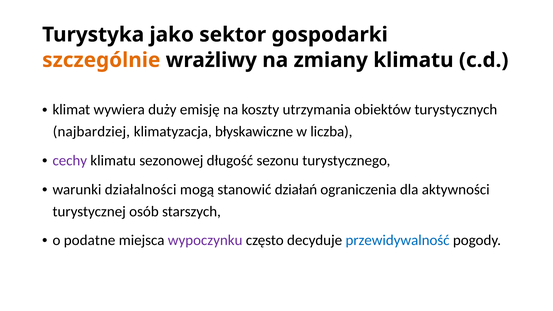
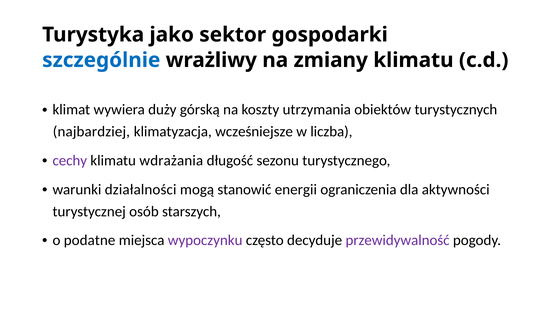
szczególnie colour: orange -> blue (101, 60)
emisję: emisję -> górską (200, 110)
błyskawiczne: błyskawiczne -> wcześniejsze (254, 132)
sezonowej: sezonowej -> wdrażania (171, 161)
działań: działań -> energii (296, 189)
przewidywalność colour: blue -> purple (398, 240)
